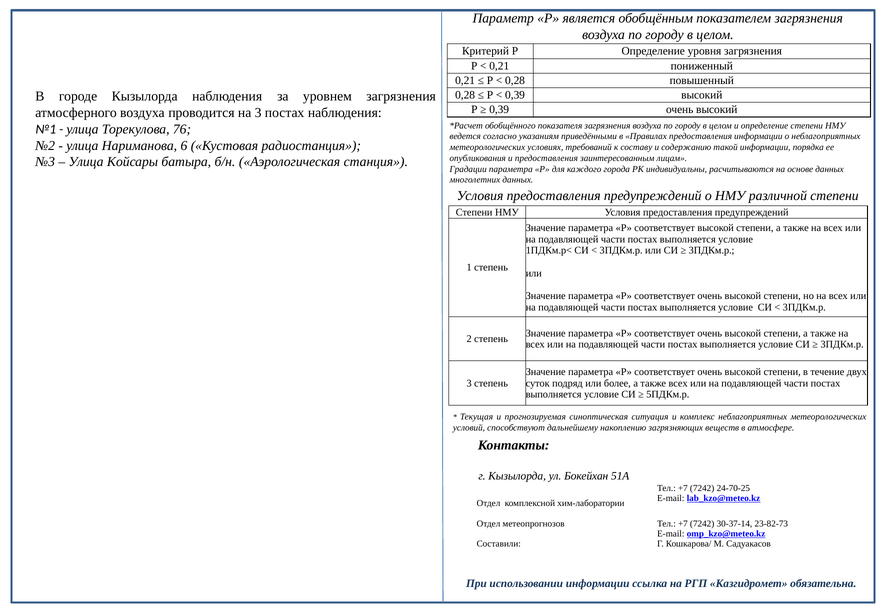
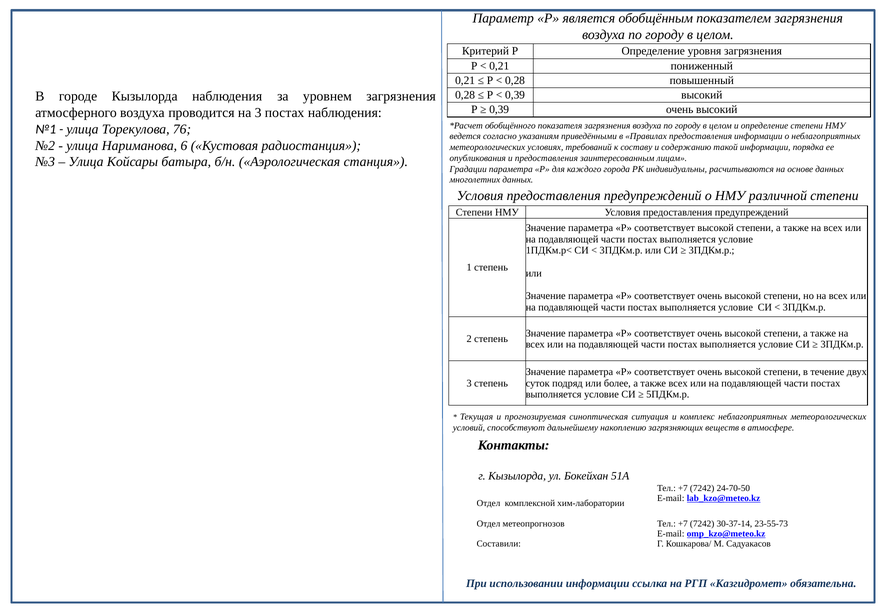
24-70-25: 24-70-25 -> 24-70-50 (733, 488)
23-82-73: 23-82-73 -> 23-55-73 (771, 524)
